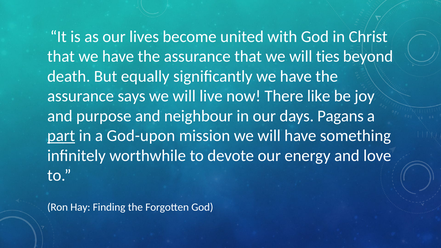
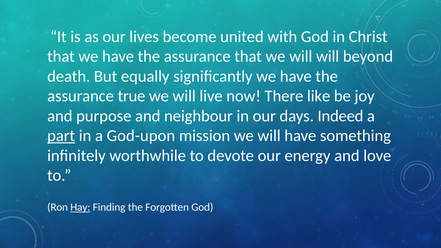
will ties: ties -> will (328, 56)
says: says -> true (132, 96)
Pagans: Pagans -> Indeed (340, 116)
Hay underline: none -> present (80, 207)
